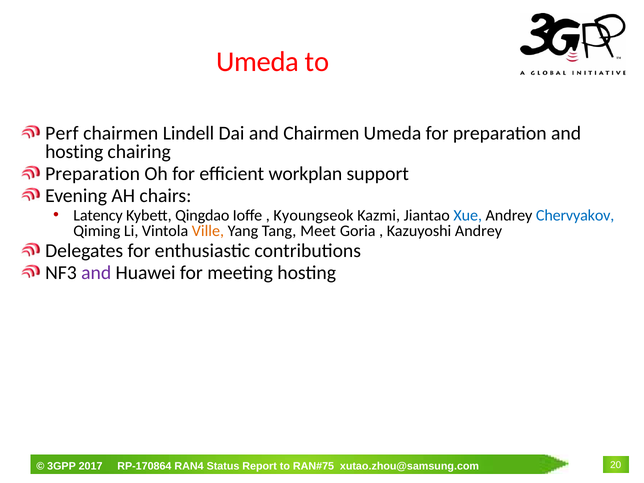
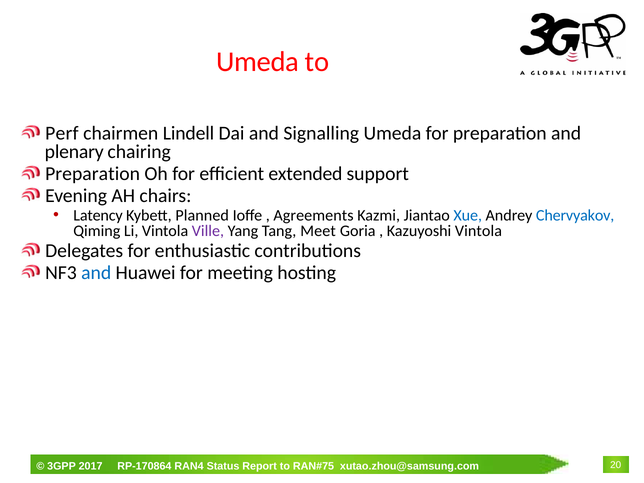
and Chairmen: Chairmen -> Signalling (321, 133)
hosting: hosting -> plenary (74, 152)
workplan: workplan -> extended (305, 174)
Qingdao: Qingdao -> Planned (202, 215)
Kyoungseok: Kyoungseok -> Agreements (314, 215)
Ville colour: orange -> purple (208, 231)
Kazuyoshi Andrey: Andrey -> Vintola (478, 231)
and colour: purple -> blue (96, 273)
